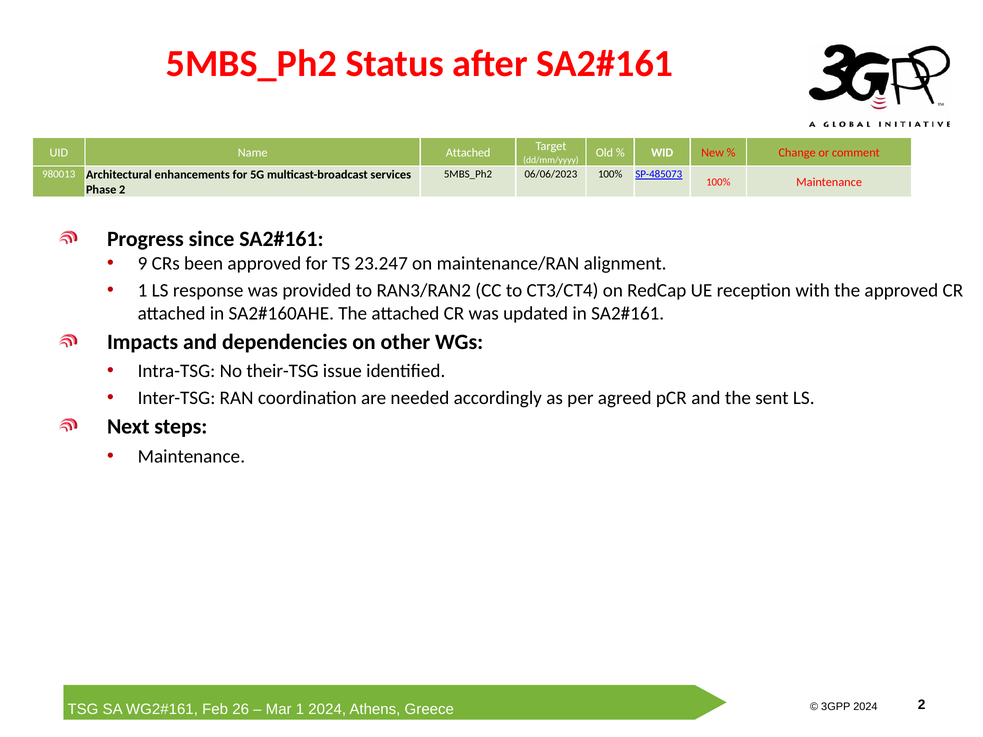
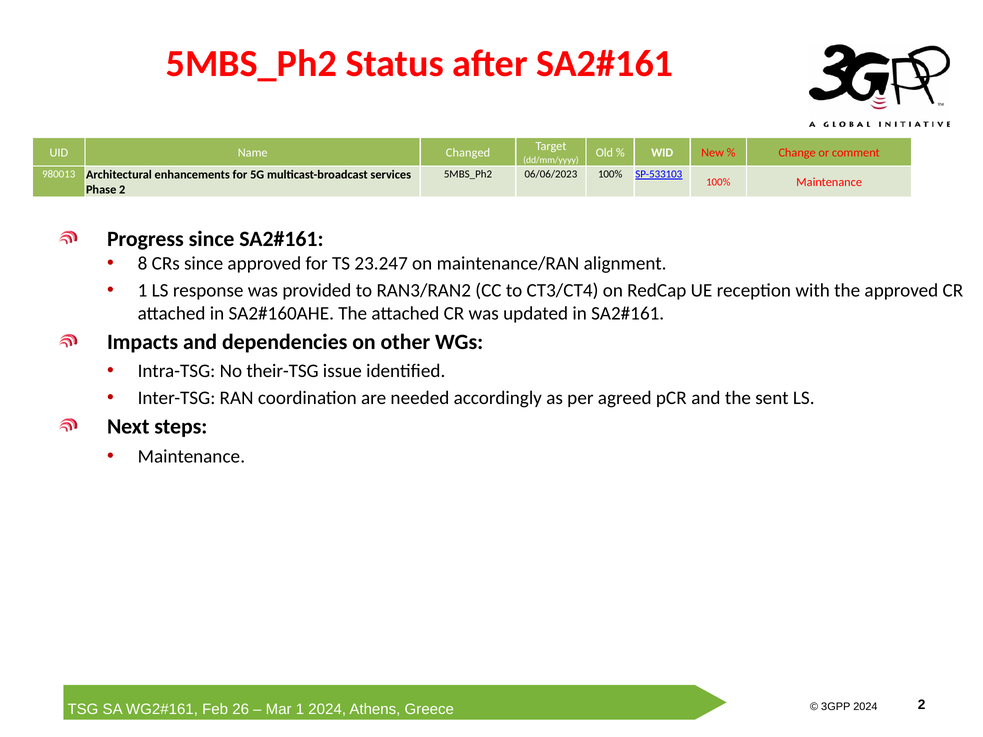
Name Attached: Attached -> Changed (468, 153)
SP-485073: SP-485073 -> SP-533103 (659, 174)
9: 9 -> 8 (143, 264)
CRs been: been -> since (204, 264)
